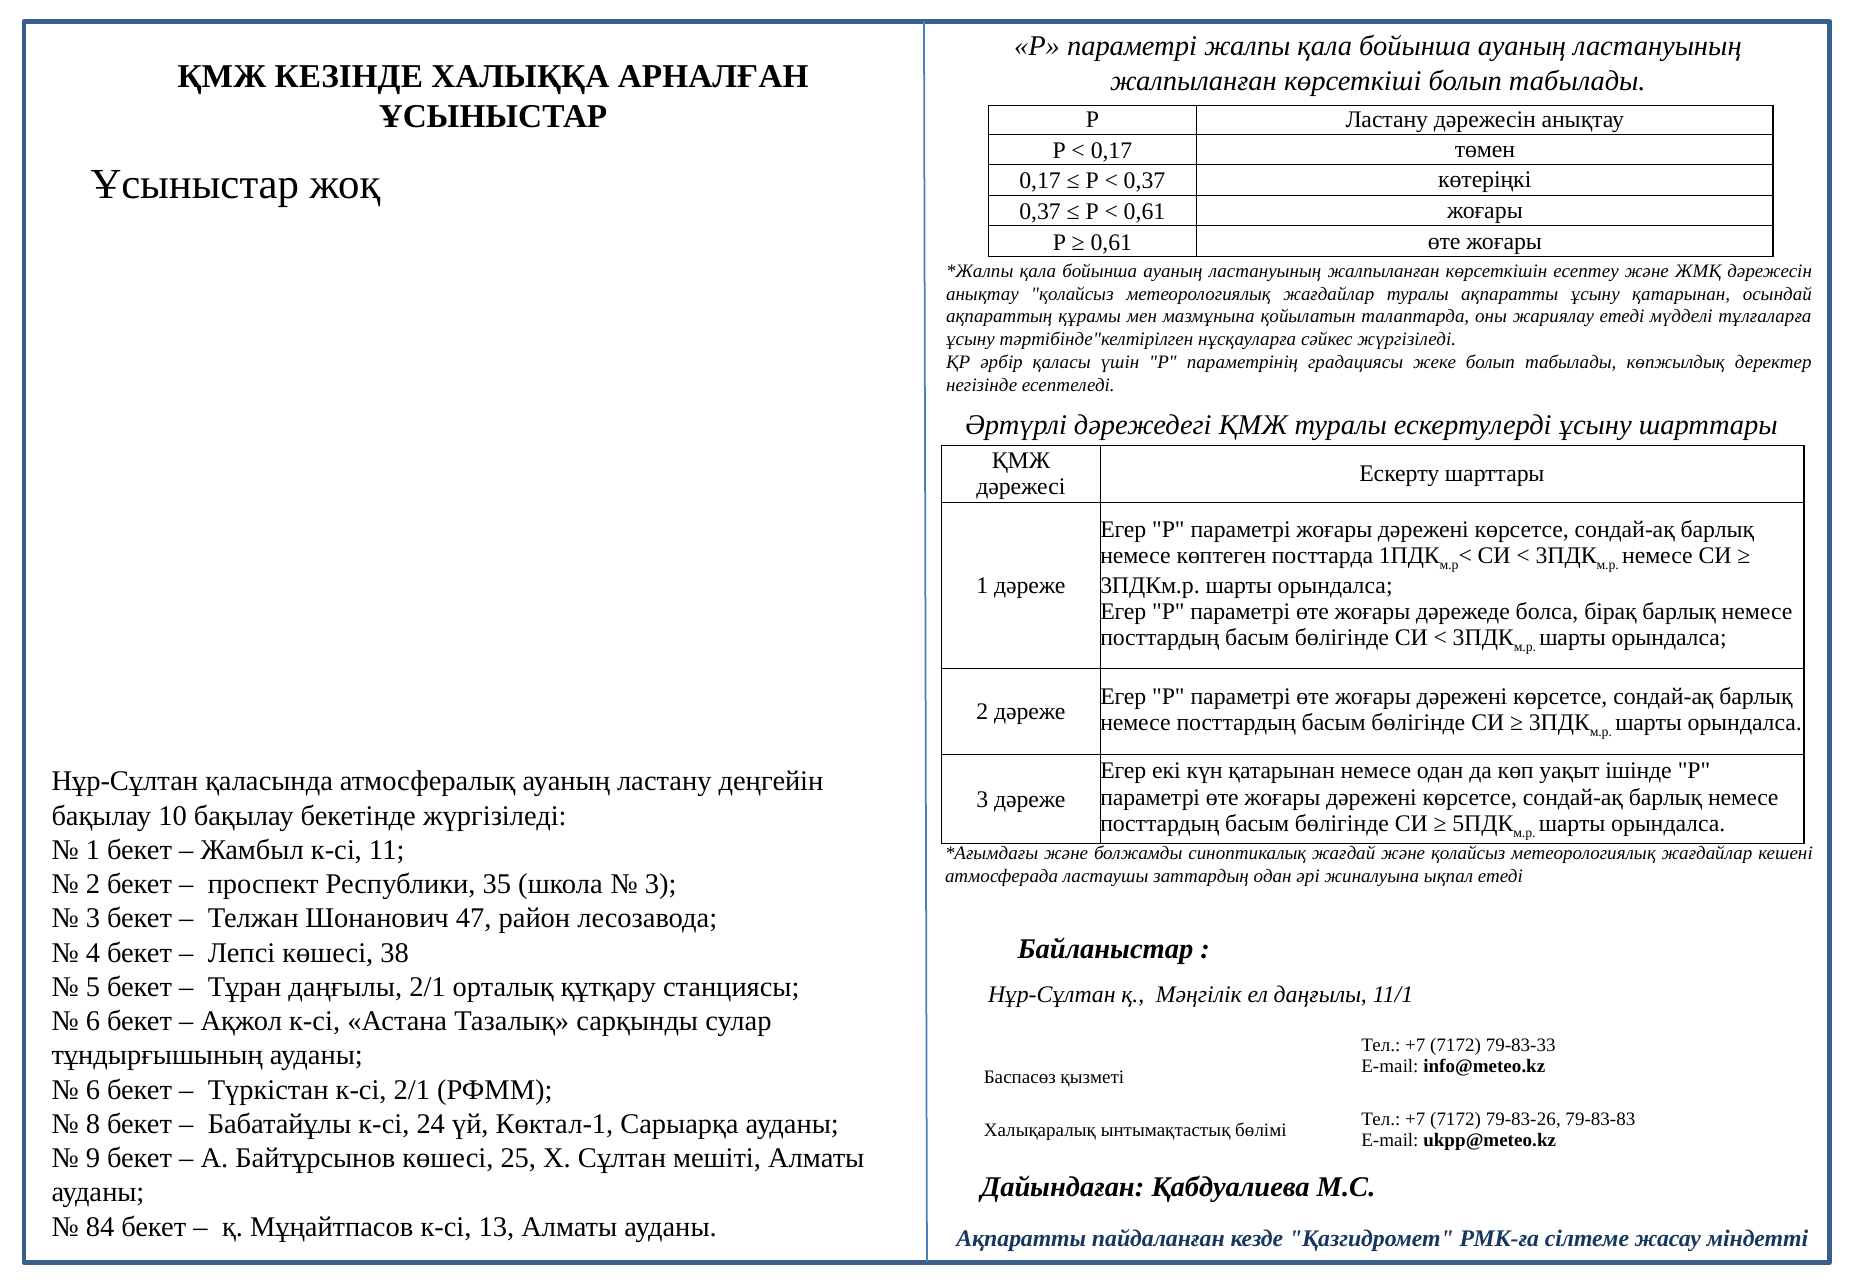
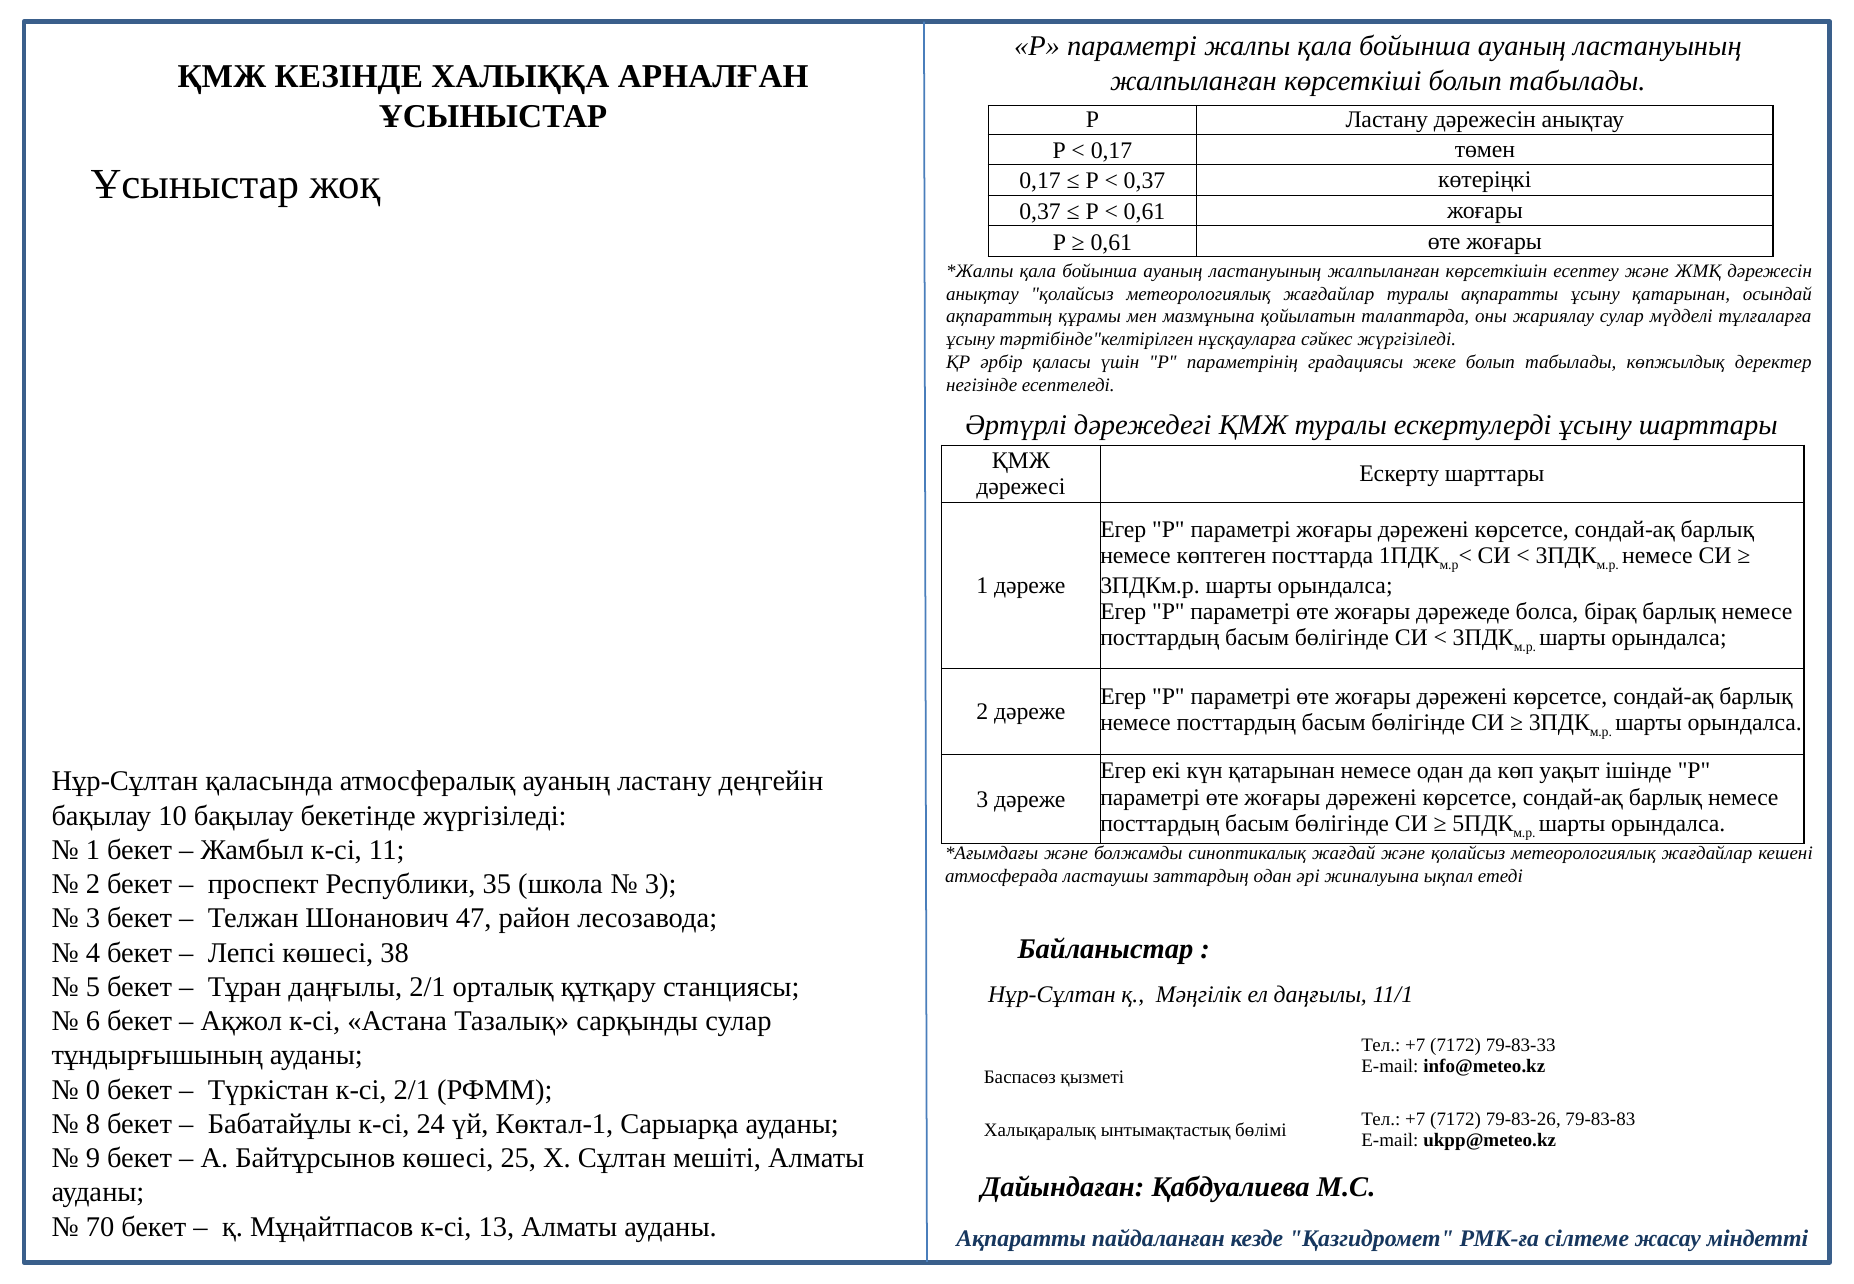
жариялау етеді: етеді -> сулар (1622, 317)
6: 6 -> 0 (93, 1089)
84: 84 -> 70 (100, 1226)
